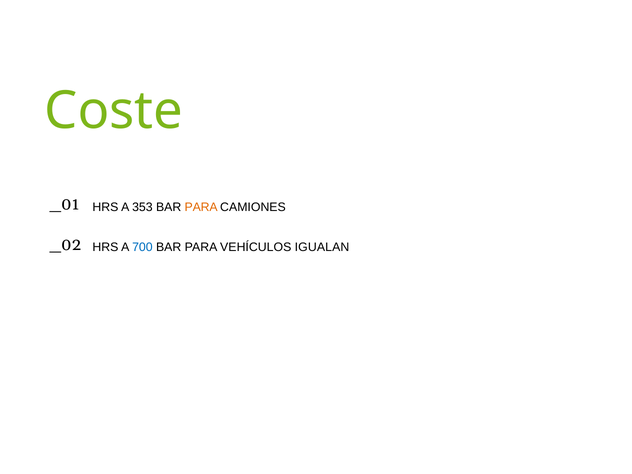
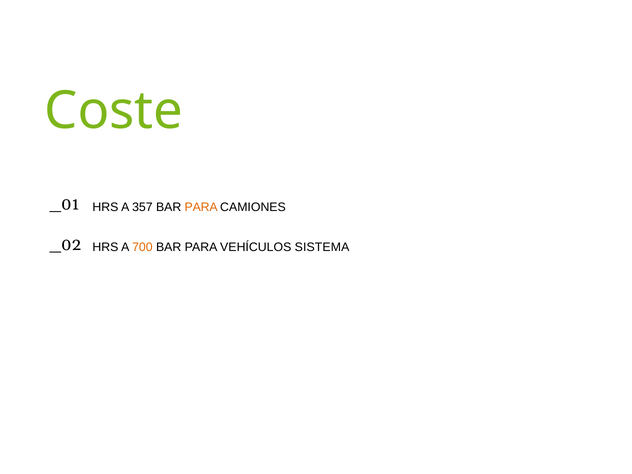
353: 353 -> 357 (142, 207)
700 colour: blue -> orange (142, 247)
IGUALAN: IGUALAN -> SISTEMA (322, 247)
